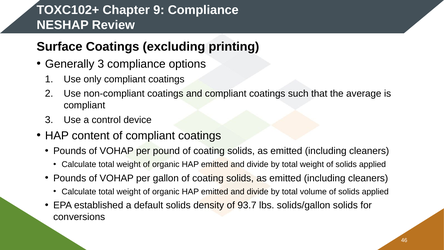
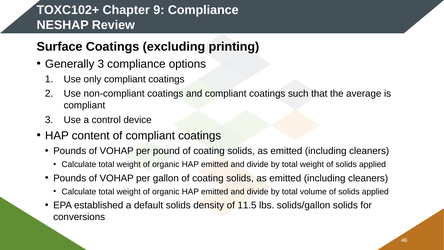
93.7: 93.7 -> 11.5 (247, 205)
